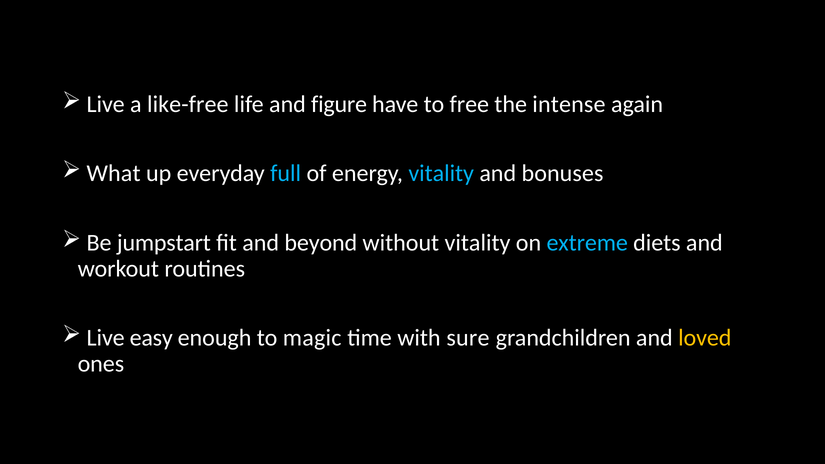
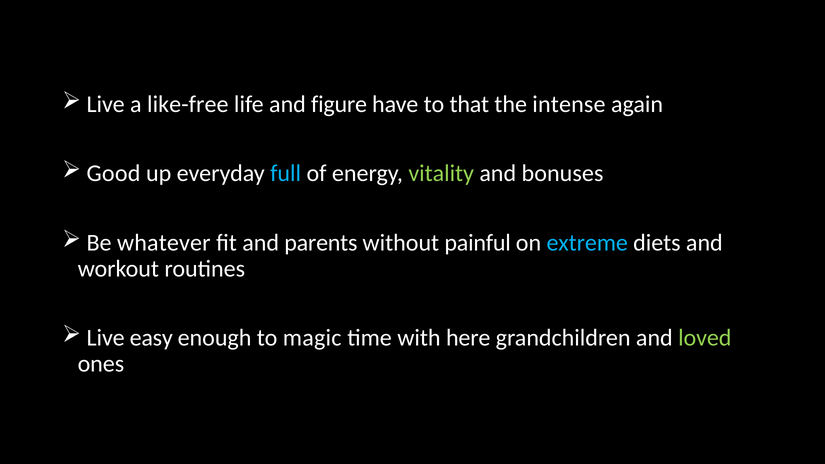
free: free -> that (469, 104)
What: What -> Good (114, 174)
vitality colour: light blue -> light green (441, 174)
jumpstart: jumpstart -> whatever (164, 243)
beyond: beyond -> parents (321, 243)
without vitality: vitality -> painful (478, 243)
sure: sure -> here (468, 338)
loved colour: yellow -> light green (705, 338)
